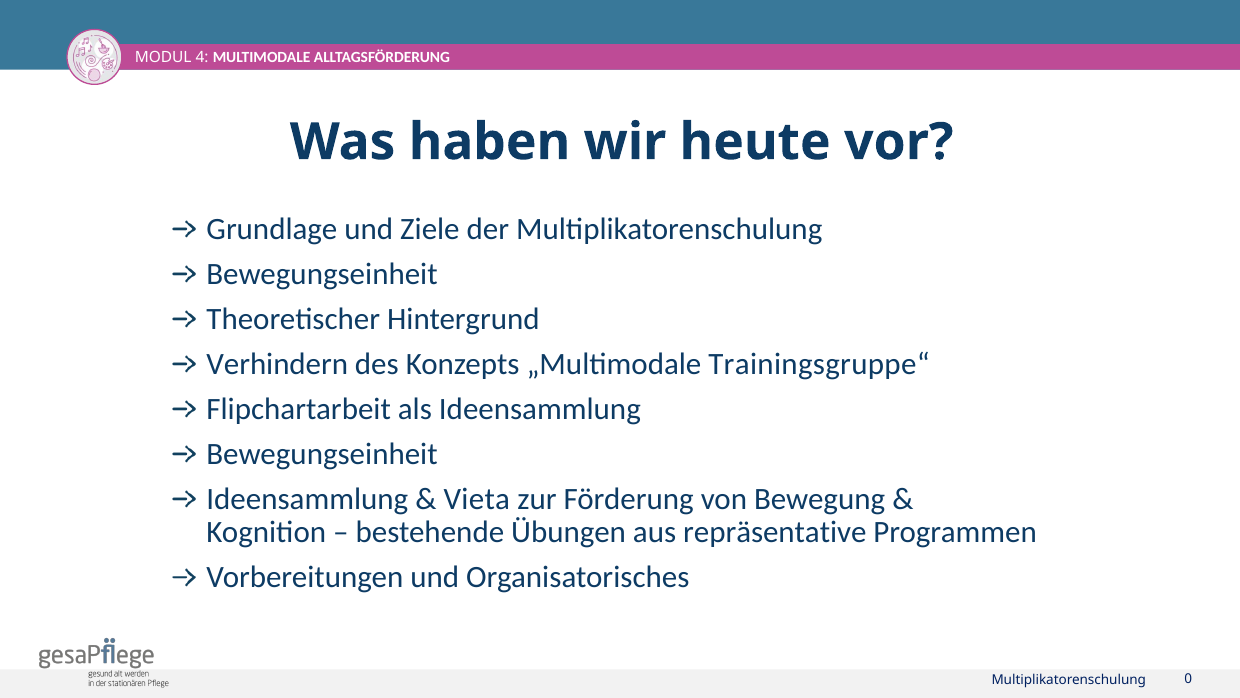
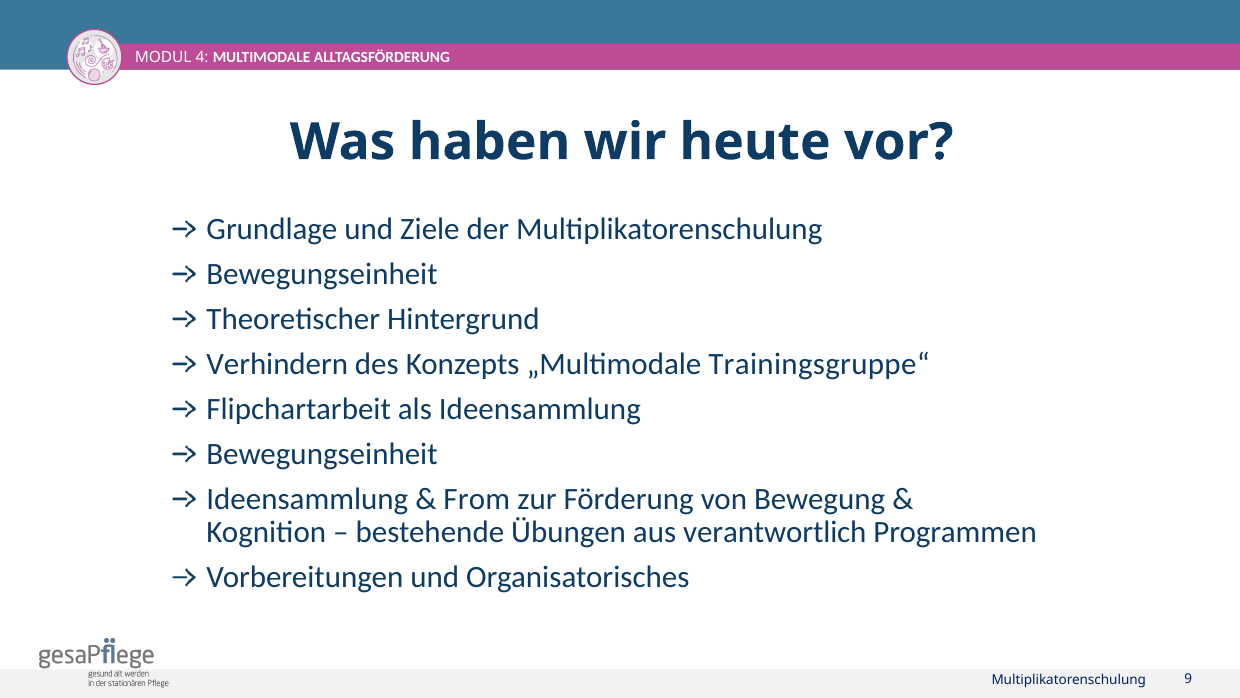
Vieta: Vieta -> From (477, 499)
repräsentative: repräsentative -> verantwortlich (775, 532)
0: 0 -> 9 (1188, 679)
